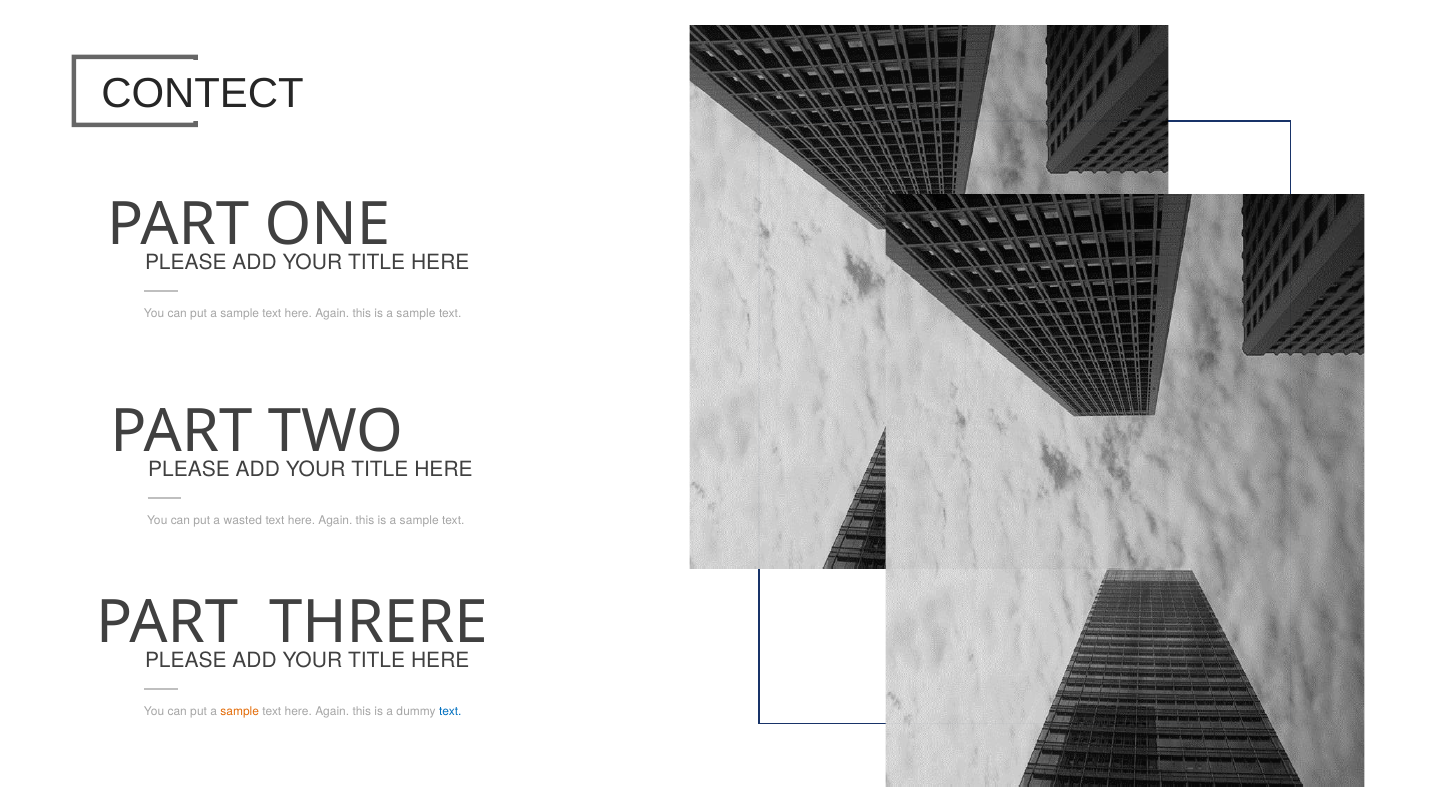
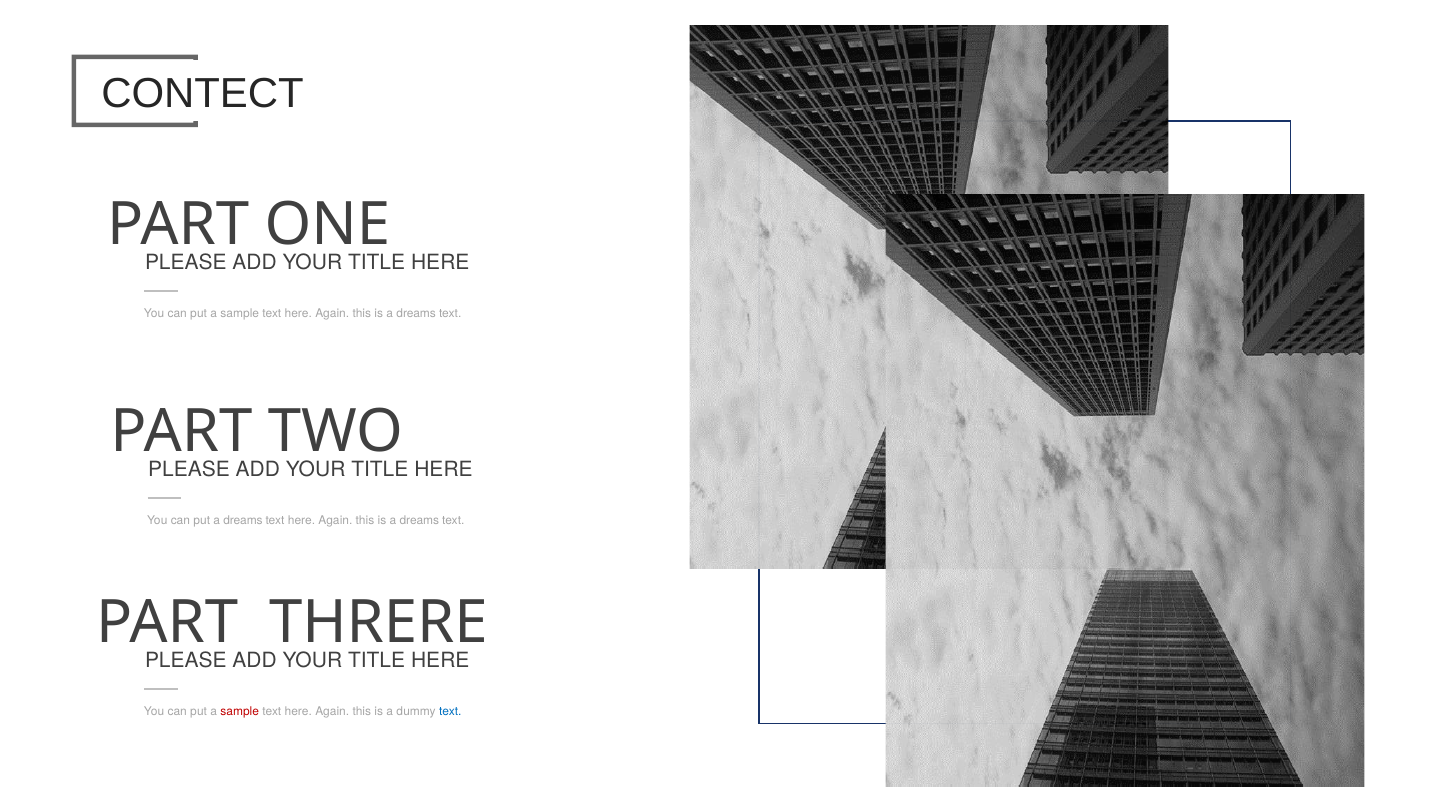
sample: sample -> dreams (416, 314)
put a wasted: wasted -> dreams (243, 521)
sample: sample -> dreams (419, 521)
sample colour: orange -> red (240, 712)
